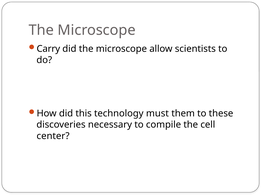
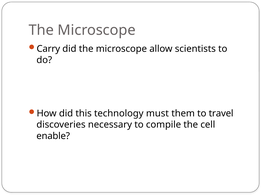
these: these -> travel (221, 114)
center: center -> enable (53, 136)
